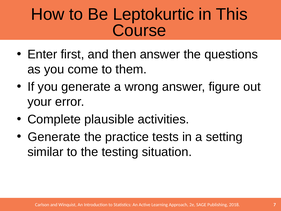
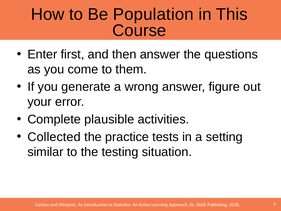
Leptokurtic: Leptokurtic -> Population (153, 14)
Generate: Generate -> Collected (54, 137)
